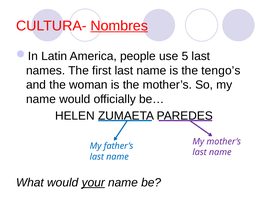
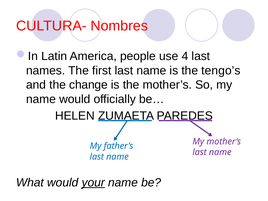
Nombres underline: present -> none (119, 26)
5: 5 -> 4 (185, 56)
woman: woman -> change (88, 85)
